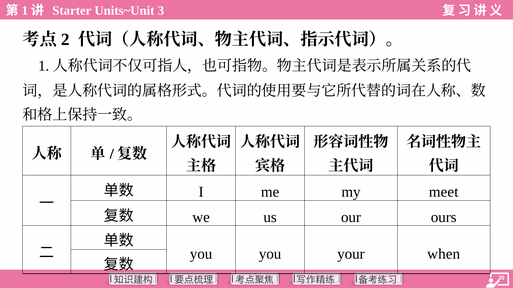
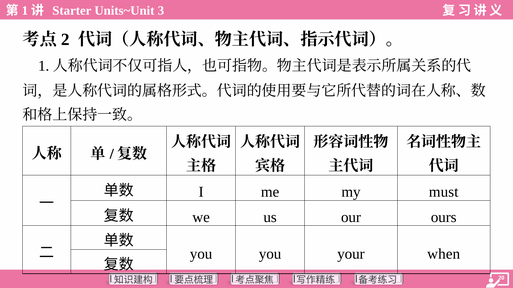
meet: meet -> must (444, 192)
